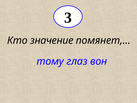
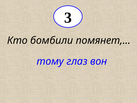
значение: значение -> бомбили (52, 40)
